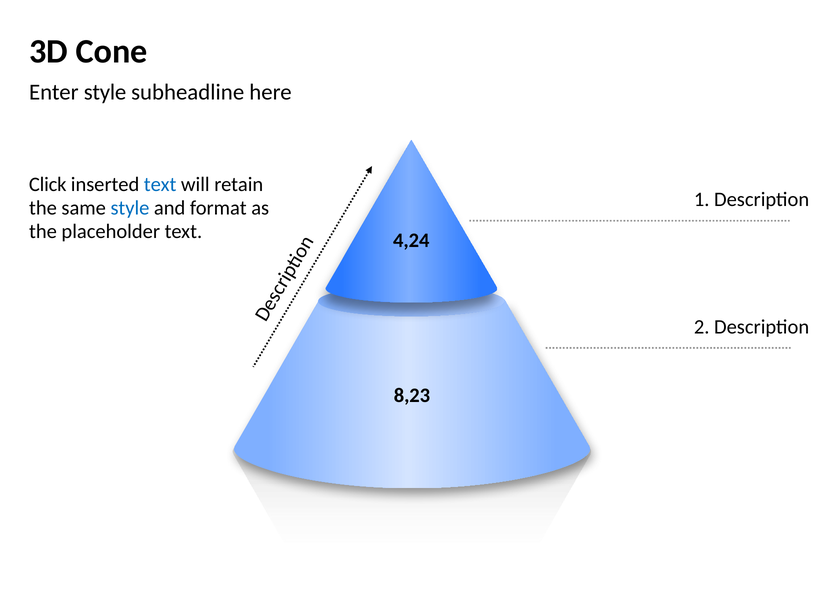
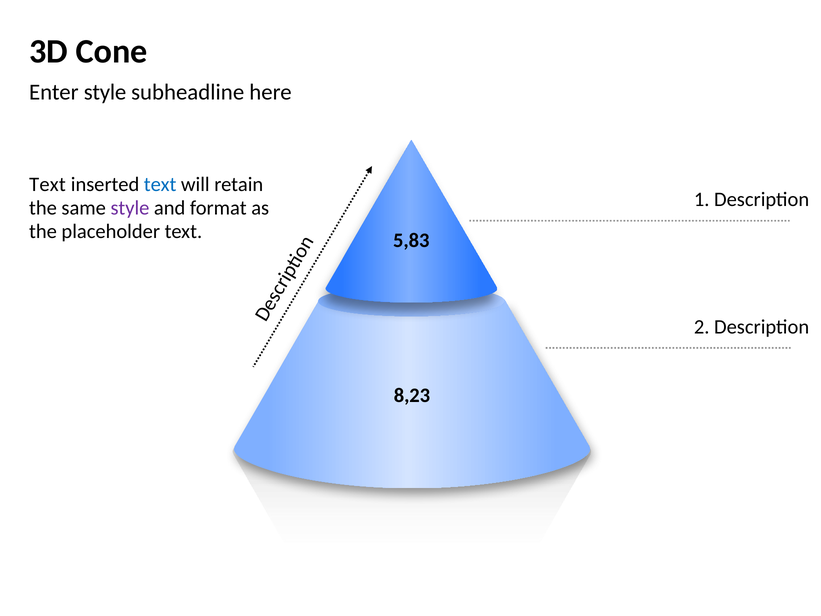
Click: Click -> Text (47, 185)
style colour: blue -> purple (130, 208)
4,24: 4,24 -> 5,83 (411, 240)
